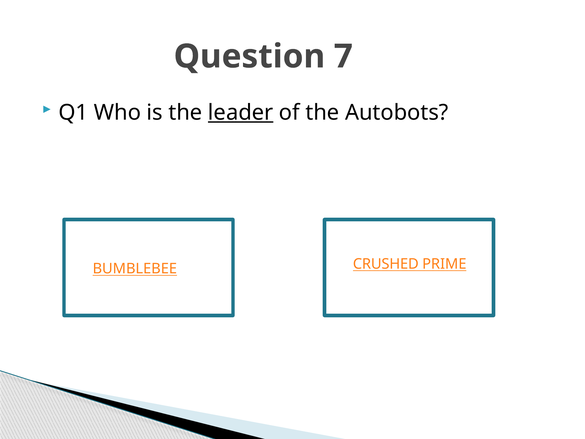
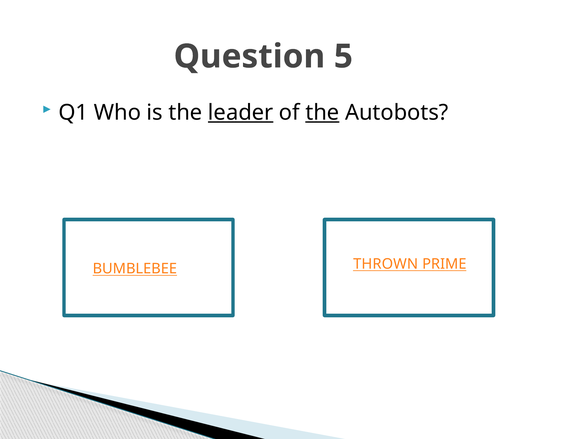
7: 7 -> 5 (343, 56)
the underline: none -> present (322, 112)
CRUSHED: CRUSHED -> THROWN (386, 264)
